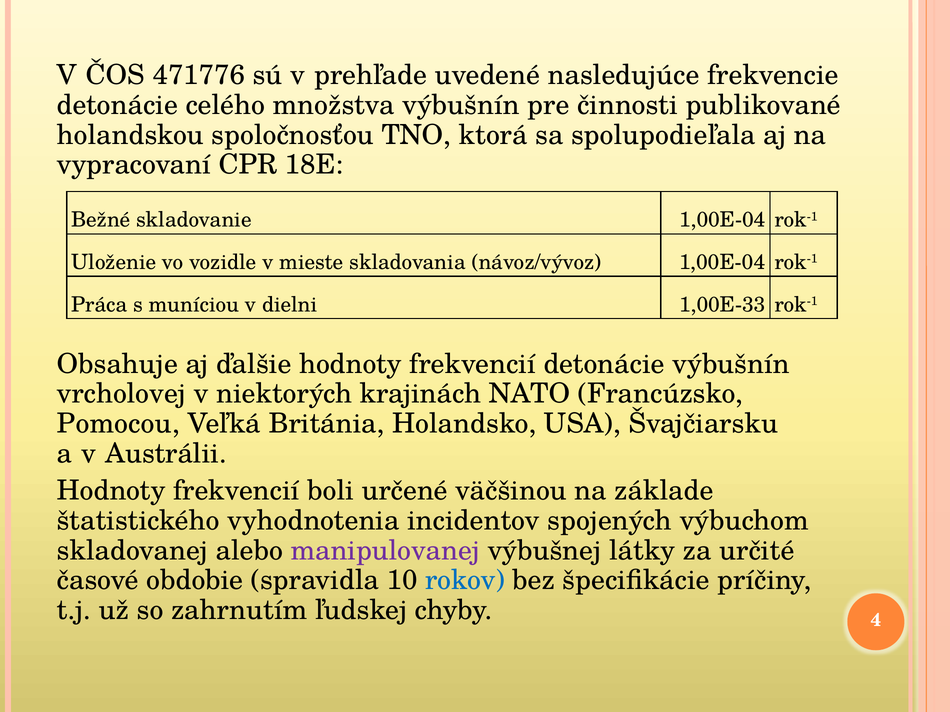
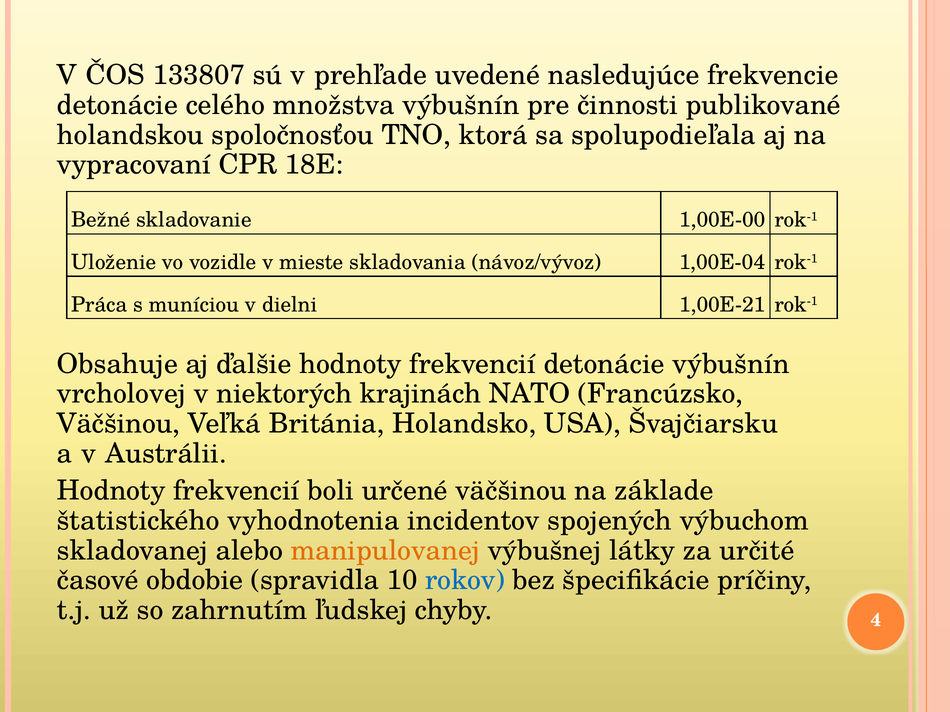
471776: 471776 -> 133807 (199, 75)
skladovanie 1,00E-04: 1,00E-04 -> 1,00E-00 (722, 220)
1,00E-33: 1,00E-33 -> 1,00E-21 (722, 305)
Pomocou: Pomocou -> Väčšinou (119, 424)
manipulovanej colour: purple -> orange (385, 551)
